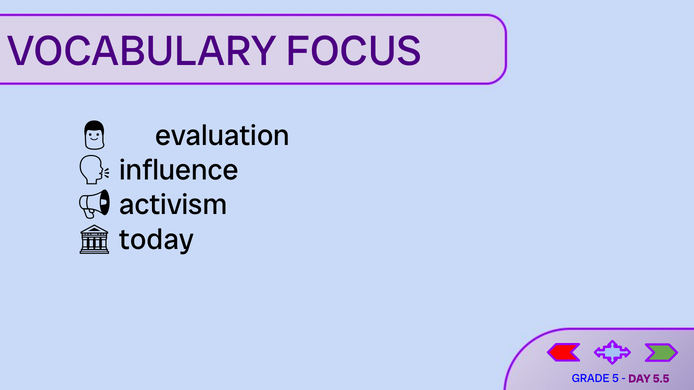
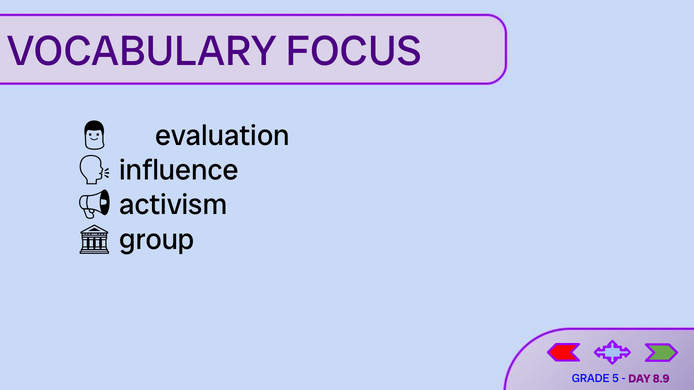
today: today -> group (157, 240)
5.5: 5.5 -> 8.9 (661, 379)
